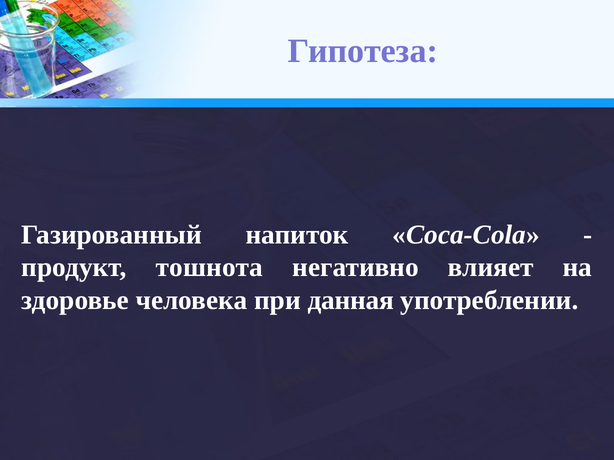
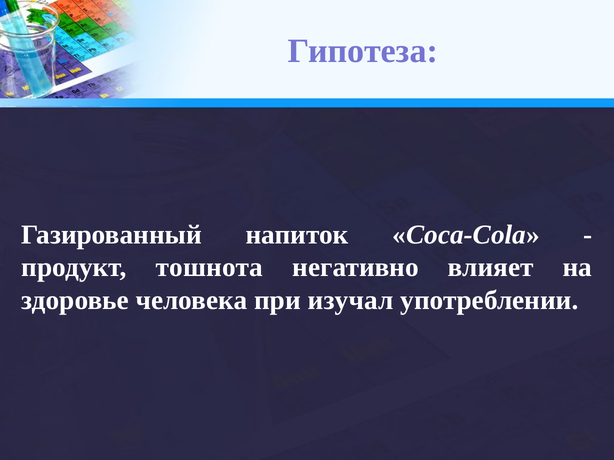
данная: данная -> изучал (350, 300)
